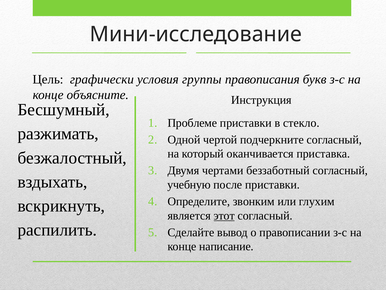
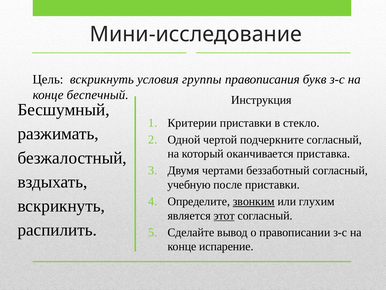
Цель графически: графически -> вскрикнуть (102, 79)
объясните: объясните -> беспечный (98, 95)
Проблеме: Проблеме -> Критерии (192, 123)
звонким underline: none -> present (254, 201)
написание: написание -> испарение (226, 246)
